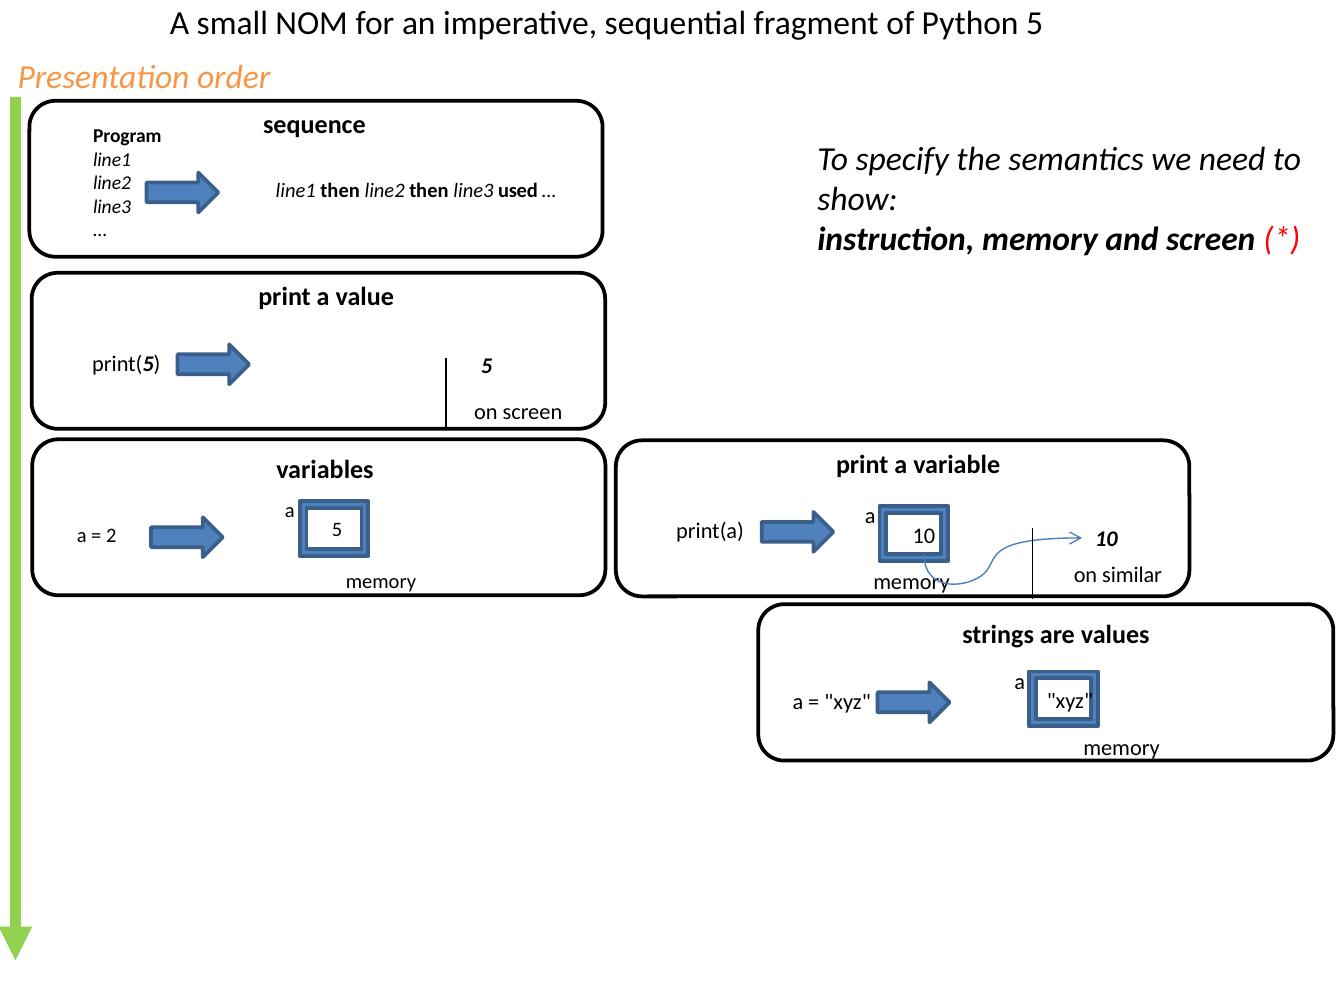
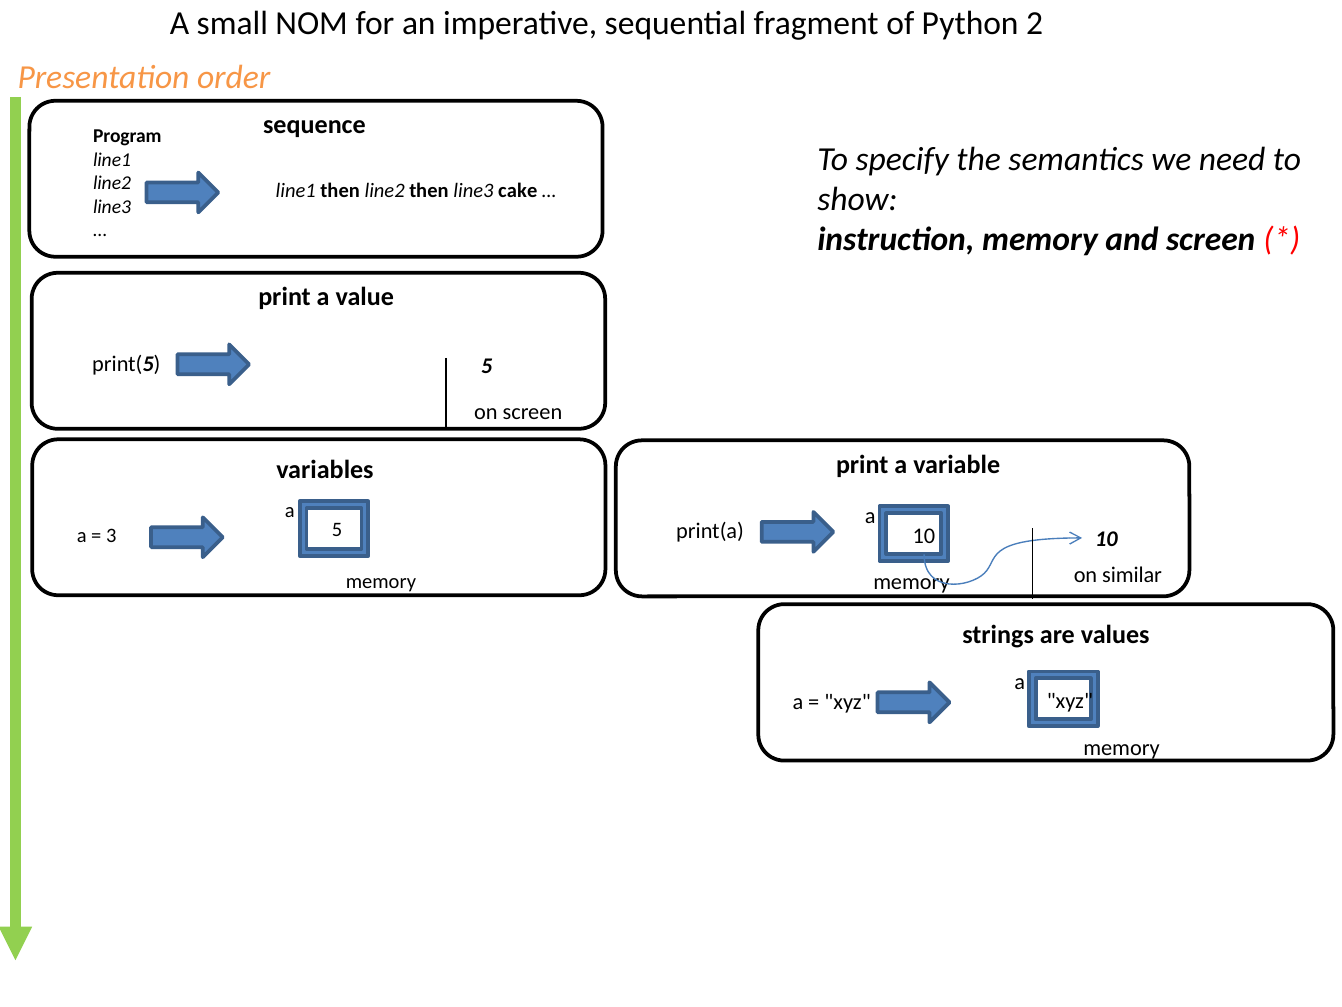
Python 5: 5 -> 2 (1035, 23)
used: used -> cake (518, 191)
2: 2 -> 3 (111, 535)
